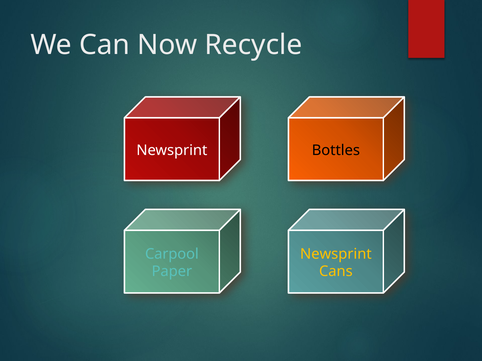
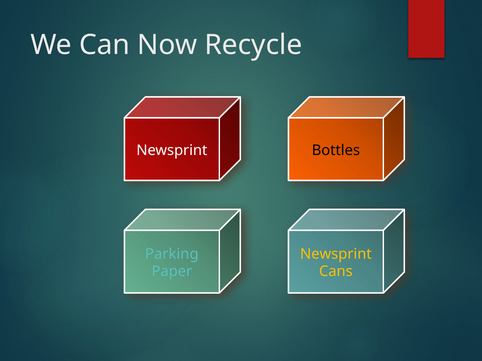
Carpool: Carpool -> Parking (172, 254)
